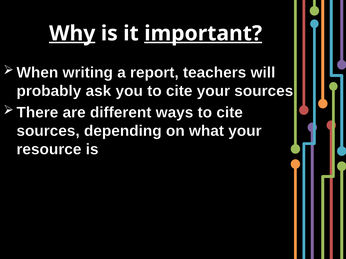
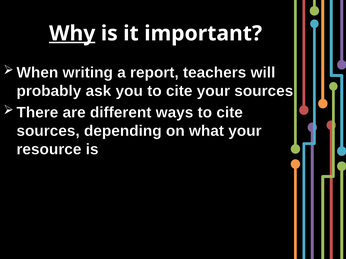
important underline: present -> none (203, 33)
